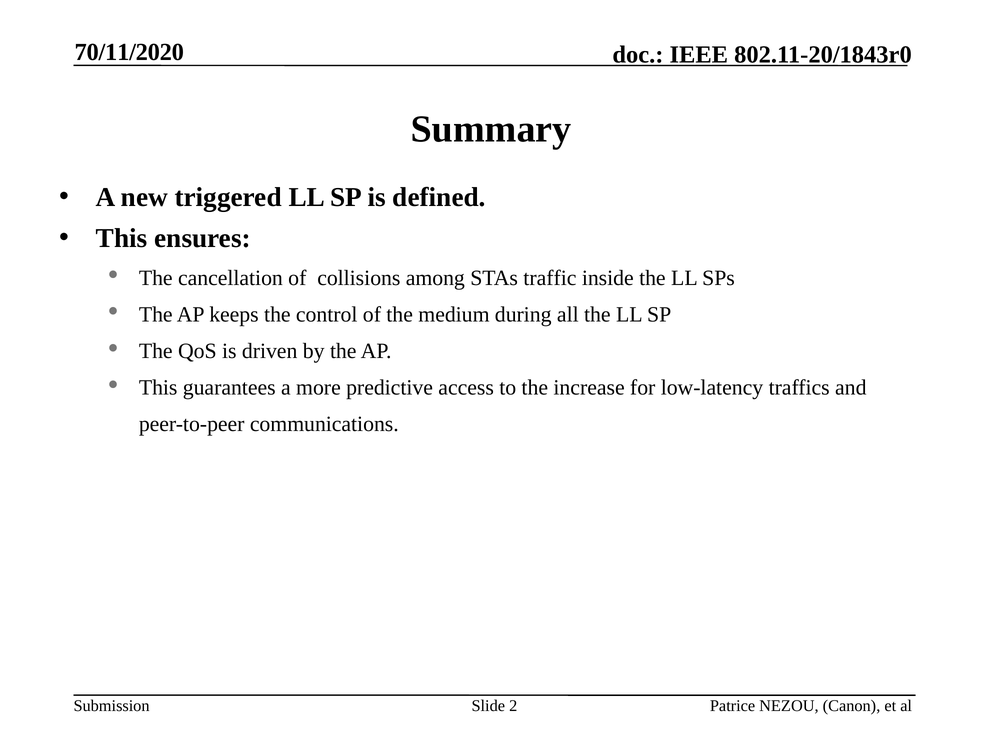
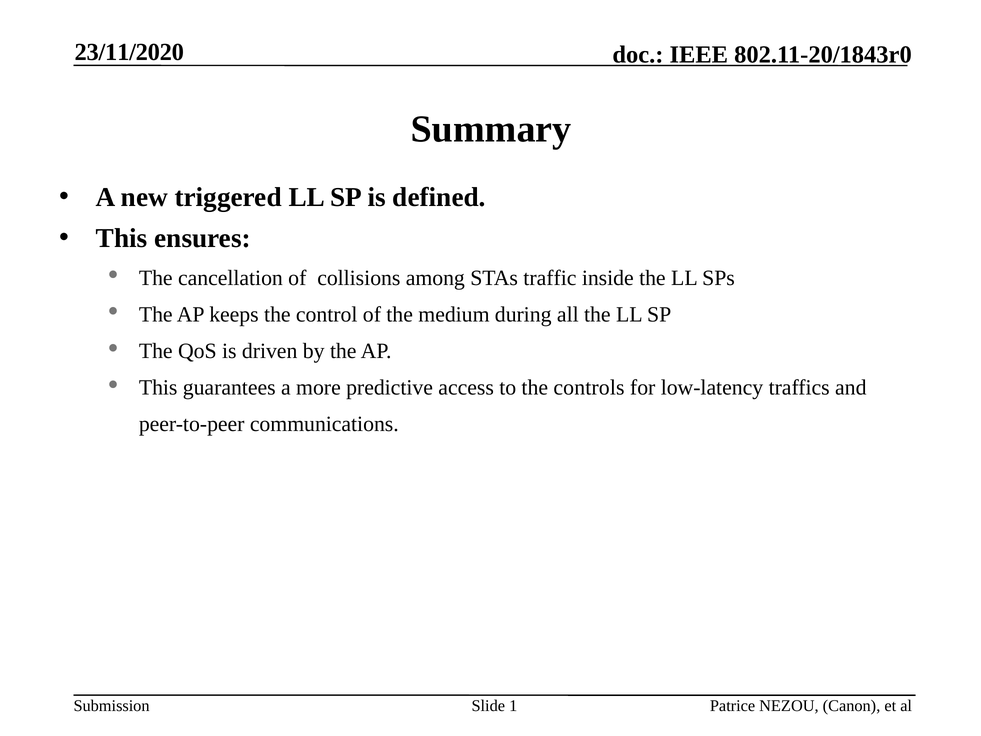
70/11/2020: 70/11/2020 -> 23/11/2020 (129, 52)
increase: increase -> controls (589, 387)
2: 2 -> 1 (513, 706)
